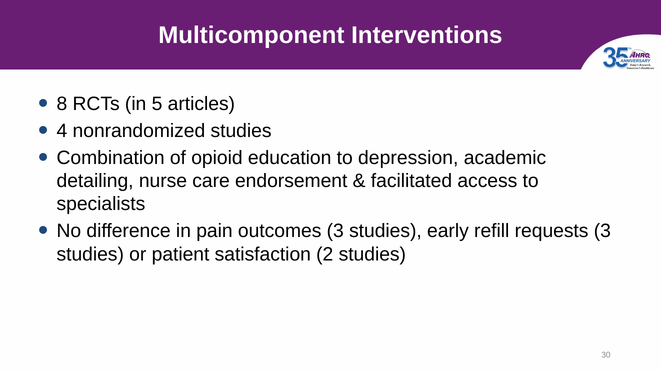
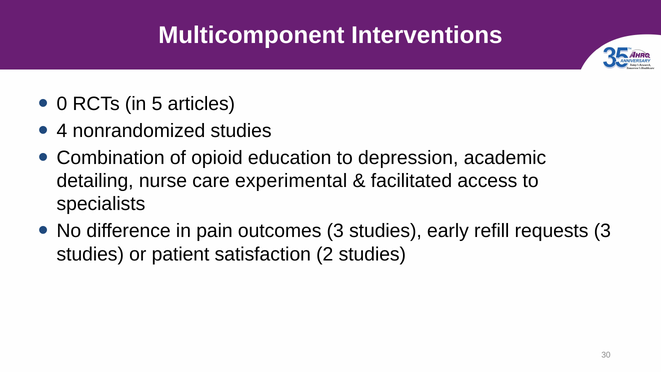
8: 8 -> 0 (62, 104)
endorsement: endorsement -> experimental (291, 181)
